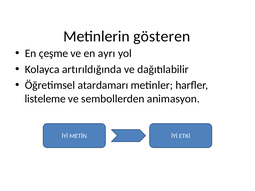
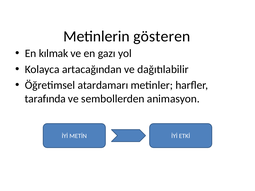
çeşme: çeşme -> kılmak (54, 54)
ayrı: ayrı -> gazı (107, 54)
artırıldığında: artırıldığında -> artacağından (92, 69)
listeleme: listeleme -> tarafında (45, 99)
